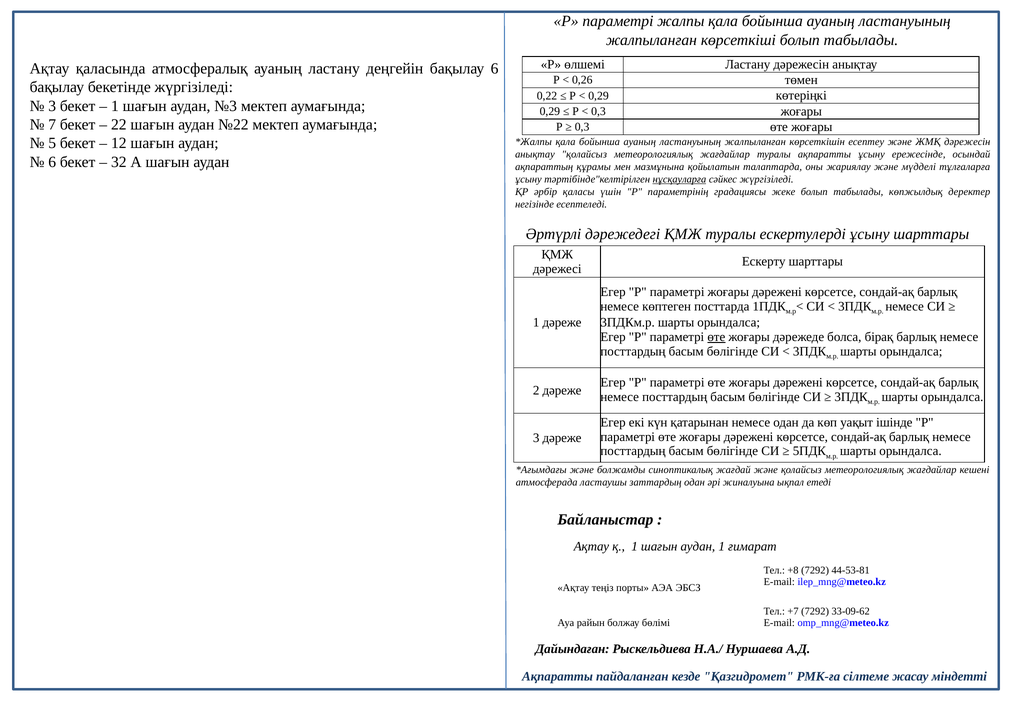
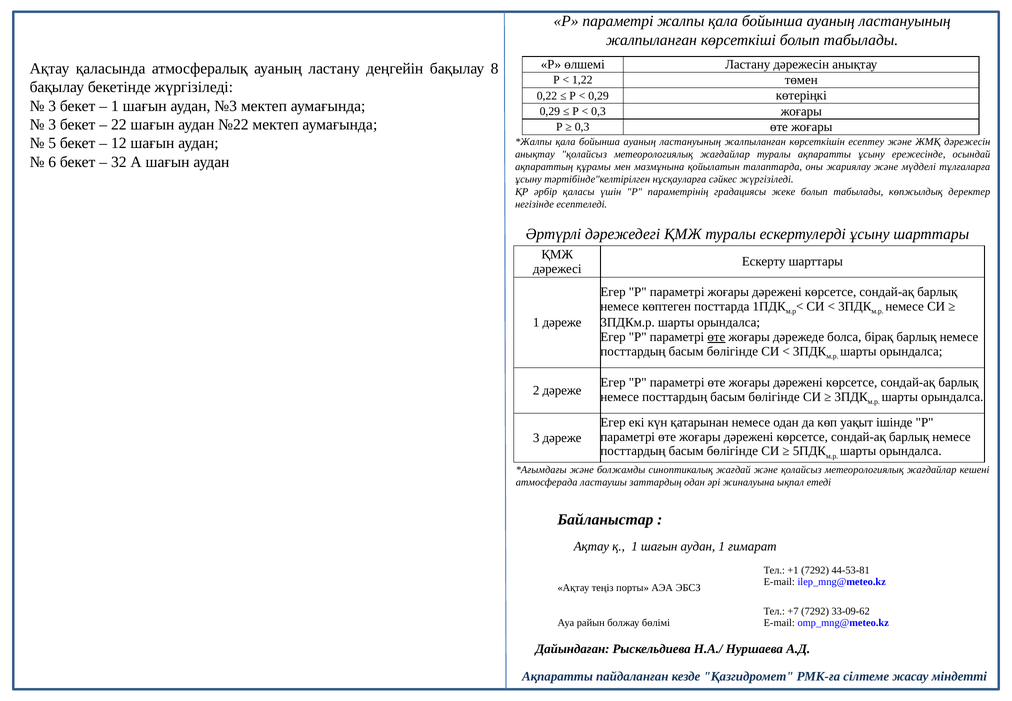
бақылау 6: 6 -> 8 (495, 68)
0,26: 0,26 -> 1,22 (582, 80)
7: 7 -> 3 (52, 125)
нұсқауларға underline: present -> none (679, 179)
+8: +8 -> +1 (793, 570)
